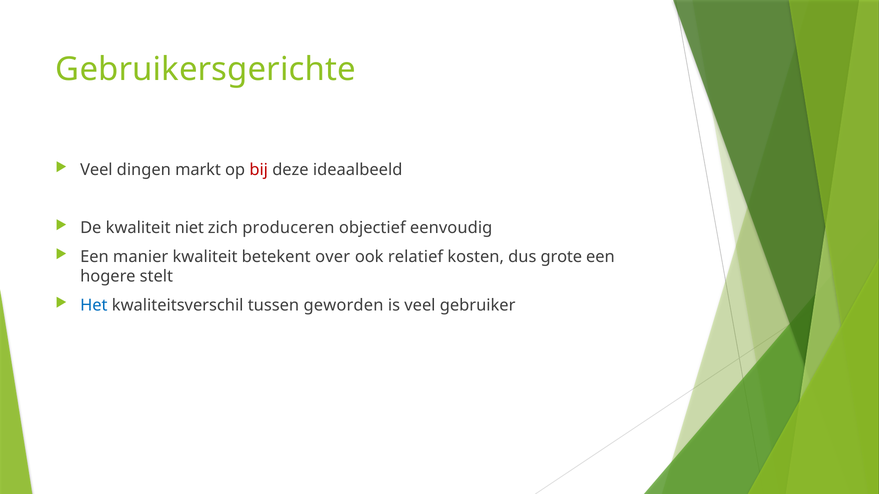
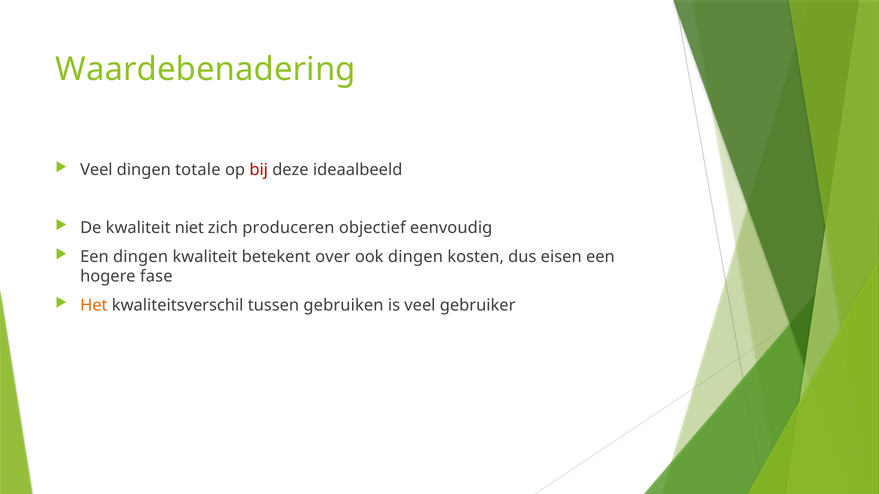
Gebruikersgerichte: Gebruikersgerichte -> Waardebenadering (206, 69)
markt: markt -> totale (198, 170)
Een manier: manier -> dingen (141, 257)
ook relatief: relatief -> dingen (415, 257)
grote: grote -> eisen (561, 257)
stelt: stelt -> fase (156, 277)
Het colour: blue -> orange (94, 306)
geworden: geworden -> gebruiken (343, 306)
